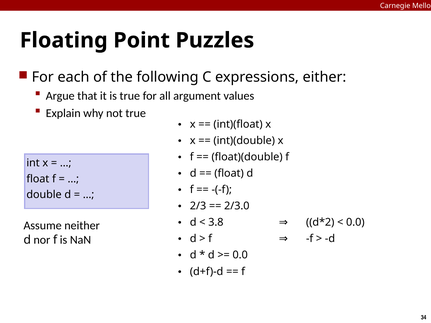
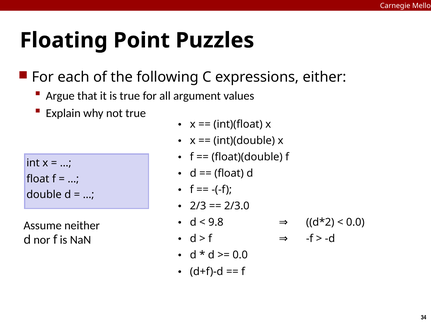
3.8: 3.8 -> 9.8 (216, 223)
